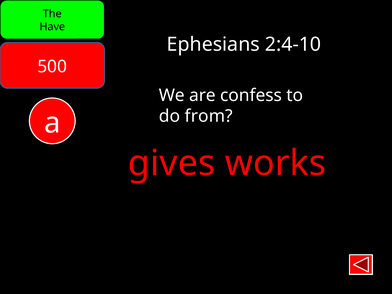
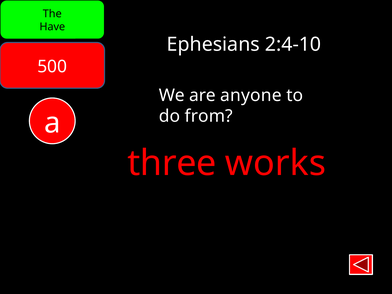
confess: confess -> anyone (251, 95)
gives: gives -> three (172, 163)
